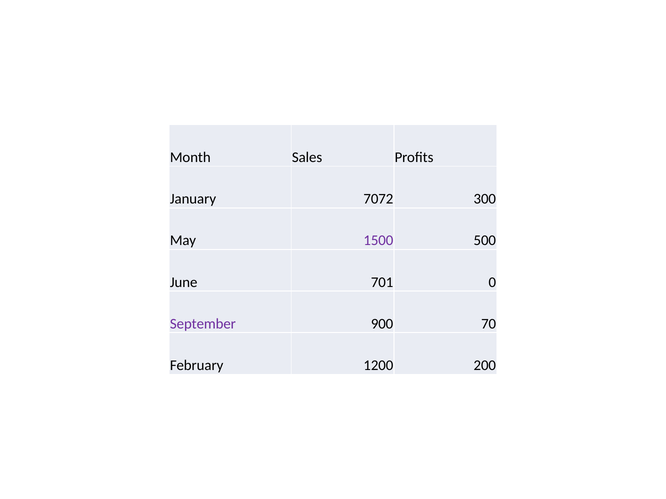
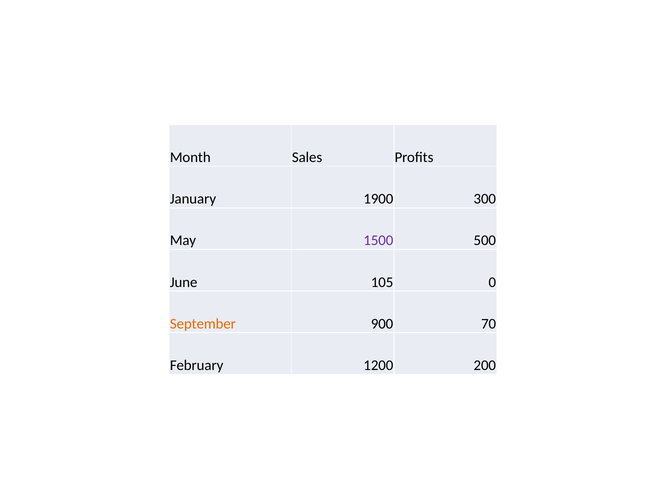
7072: 7072 -> 1900 (378, 199)
701: 701 -> 105 (382, 282)
September colour: purple -> orange (203, 324)
